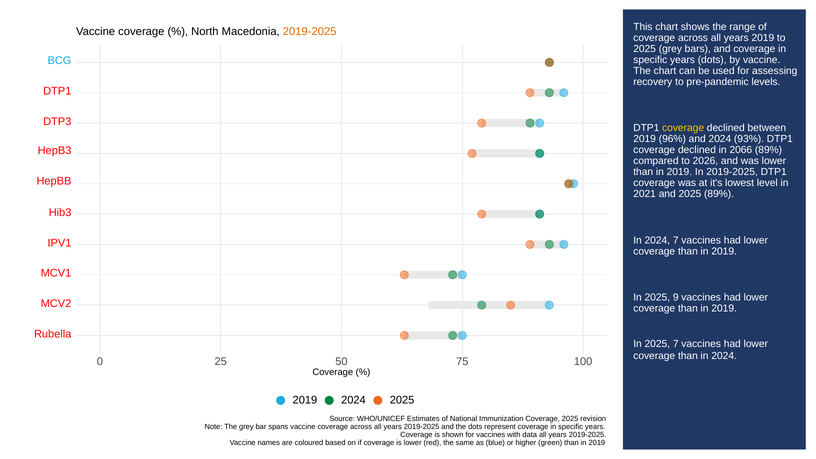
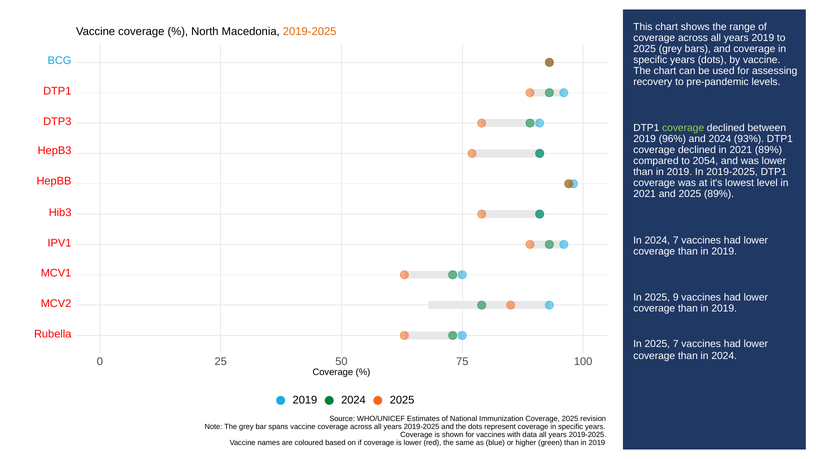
coverage colour: yellow -> light green (683, 128)
declined in 2066: 2066 -> 2021 (741, 150)
2026: 2026 -> 2054 (705, 161)
